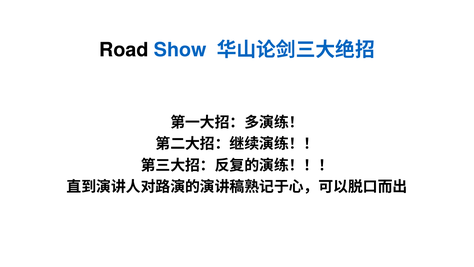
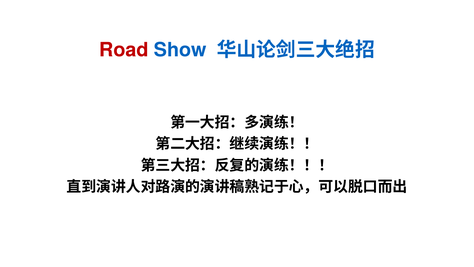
Road colour: black -> red (124, 50)
